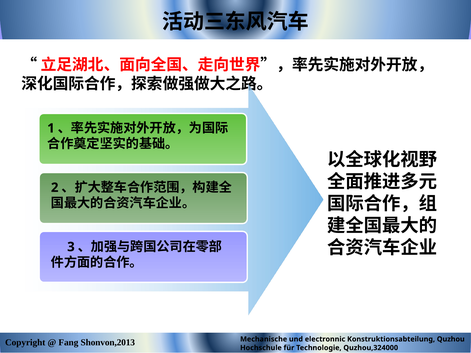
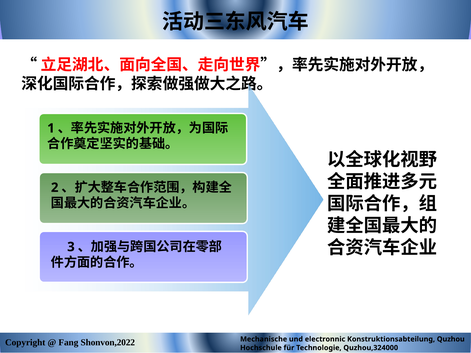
Shonvon,2013: Shonvon,2013 -> Shonvon,2022 (108, 343)
